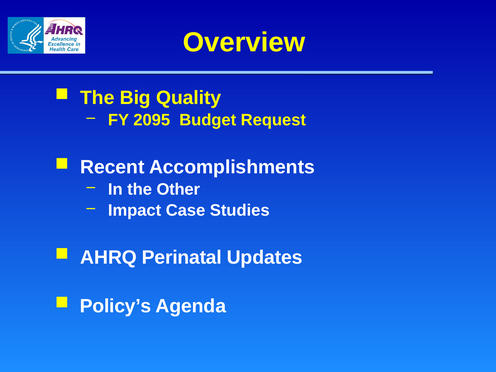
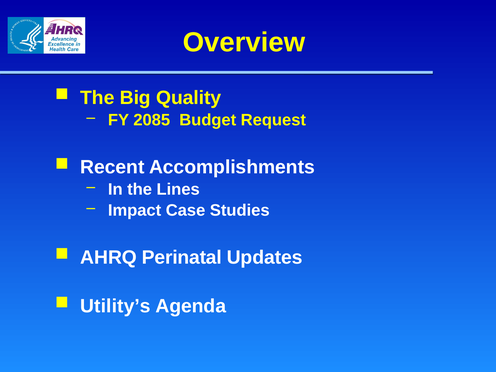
2095: 2095 -> 2085 (152, 120)
Other: Other -> Lines (178, 189)
Policy’s: Policy’s -> Utility’s (115, 306)
